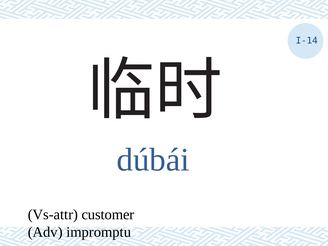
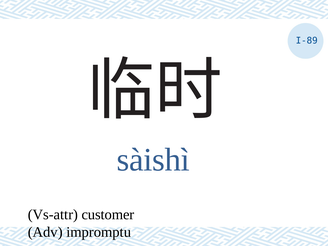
I-14: I-14 -> I-89 (307, 41)
dúbái: dúbái -> sàishì (153, 160)
